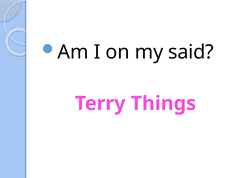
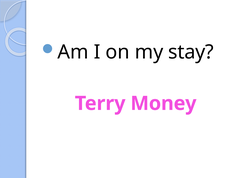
said: said -> stay (191, 52)
Things: Things -> Money (163, 103)
